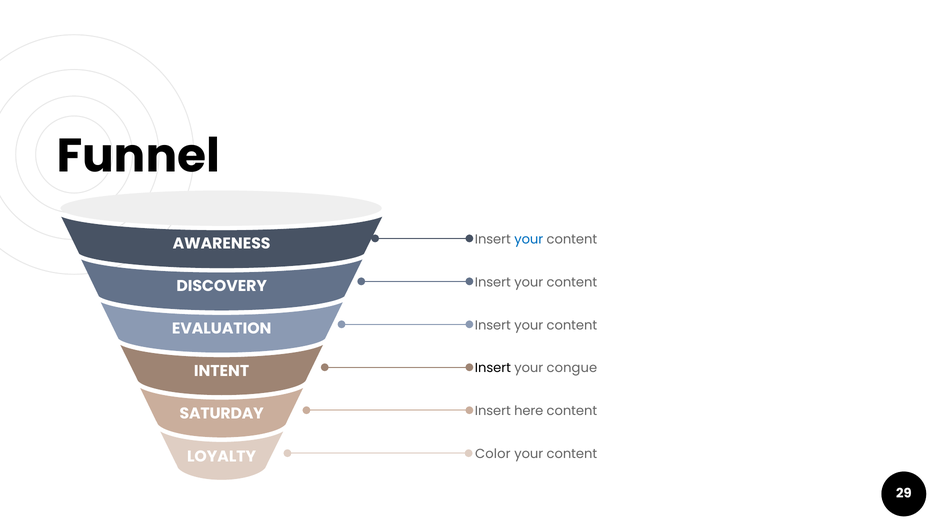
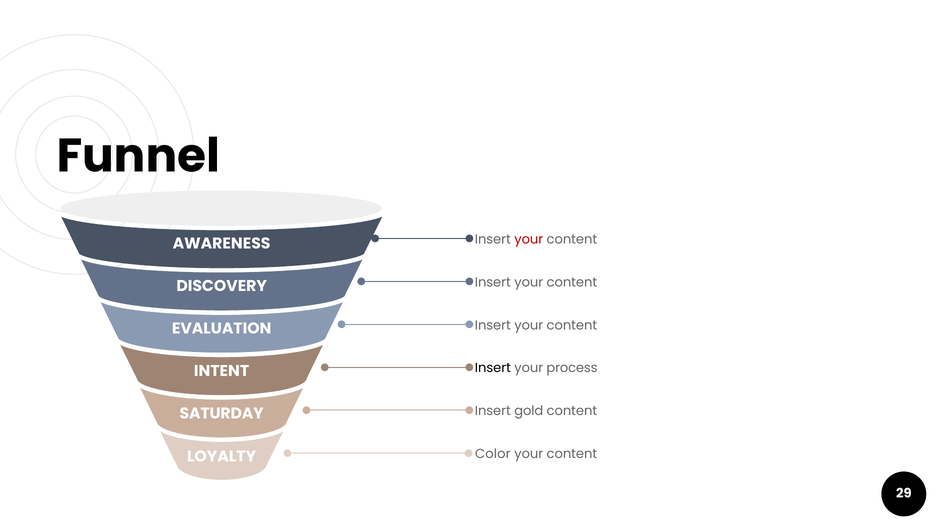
your colour: blue -> red (529, 239)
congue: congue -> process (572, 368)
here: here -> gold (529, 411)
